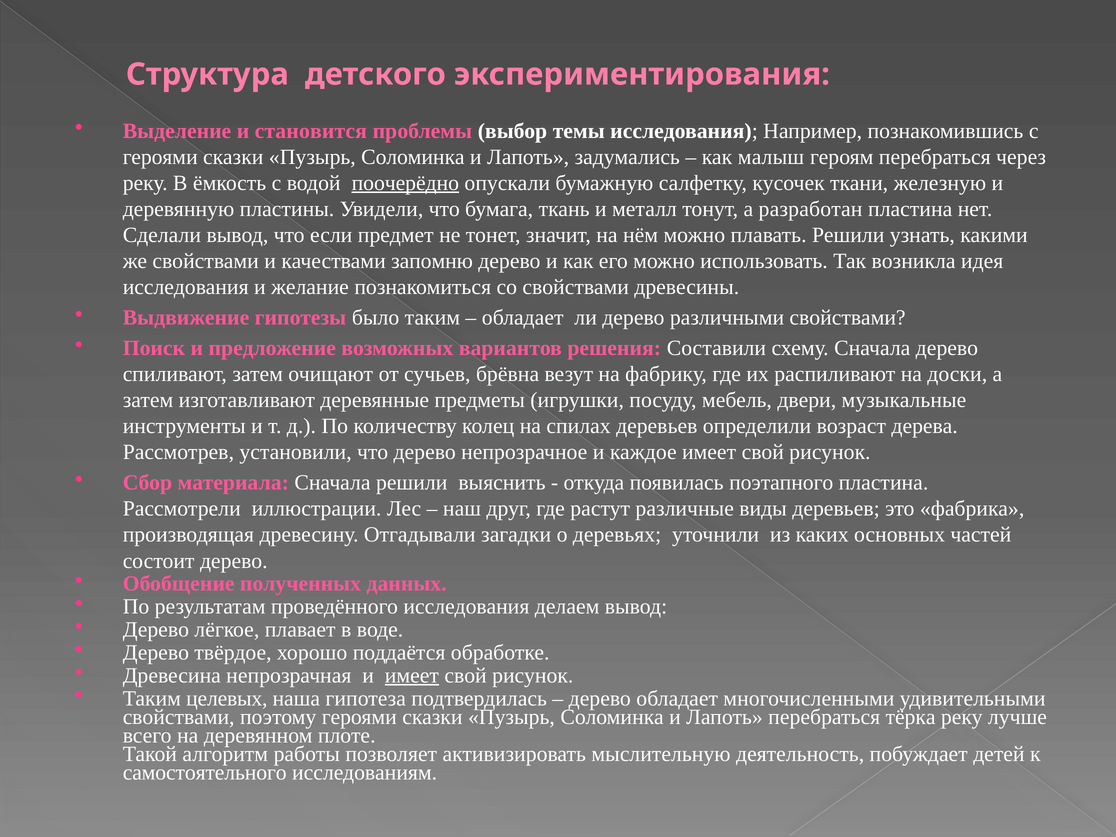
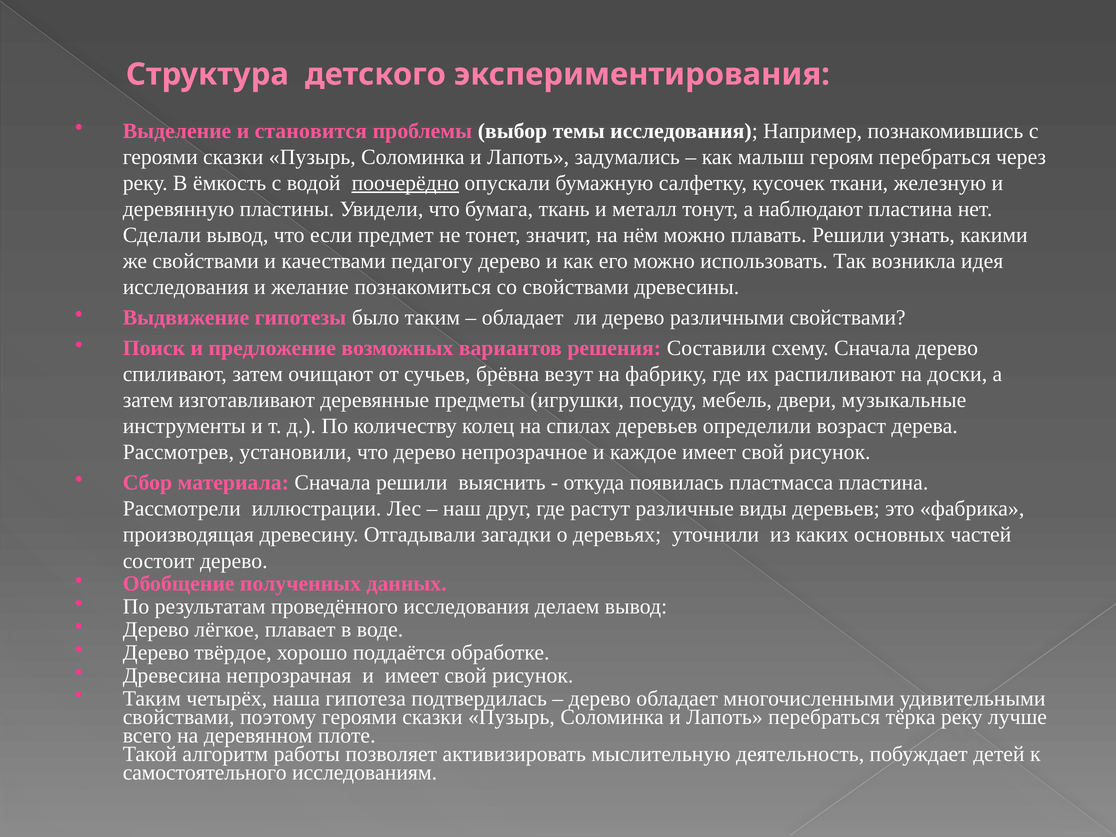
разработан: разработан -> наблюдают (811, 209)
запомню: запомню -> педагогу (432, 261)
поэтапного: поэтапного -> пластмасса (781, 483)
имеет underline: present -> none (412, 676)
целевых: целевых -> четырёх (227, 698)
